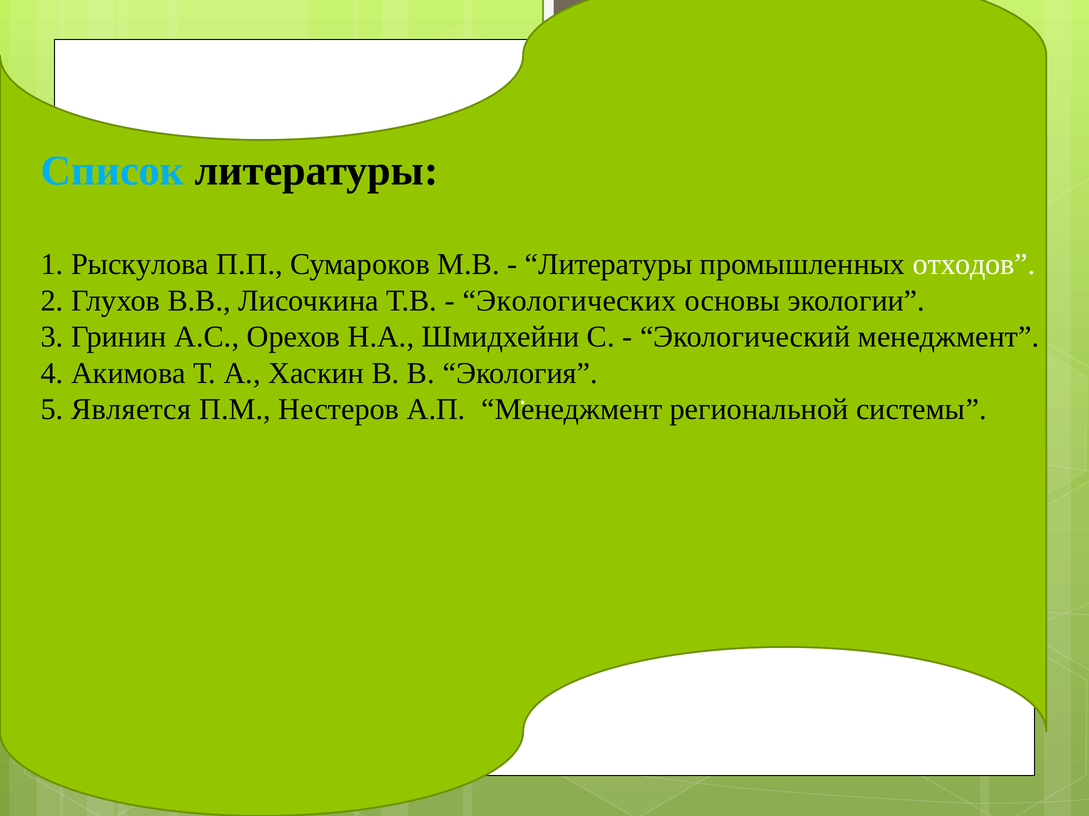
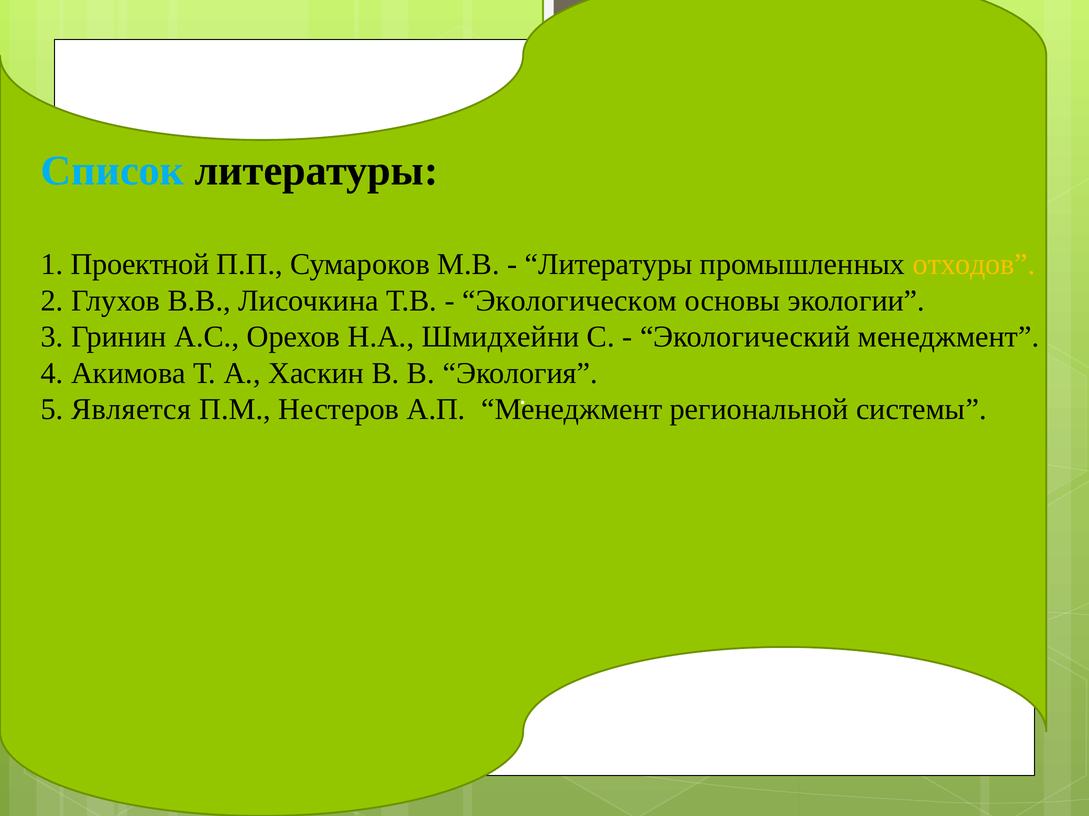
Рыскулова: Рыскулова -> Проектной (140, 264)
отходов colour: white -> yellow (974, 264)
Экологических: Экологических -> Экологическом (570, 301)
